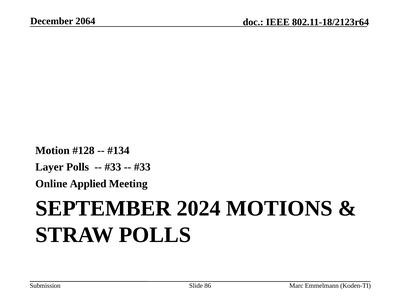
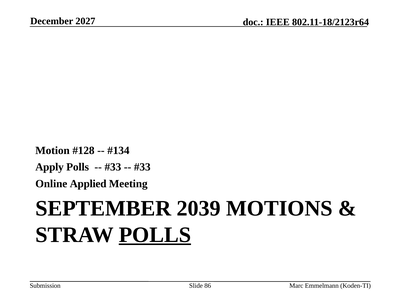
2064: 2064 -> 2027 (85, 21)
Layer: Layer -> Apply (50, 167)
2024: 2024 -> 2039 (199, 208)
POLLS underline: none -> present (155, 235)
